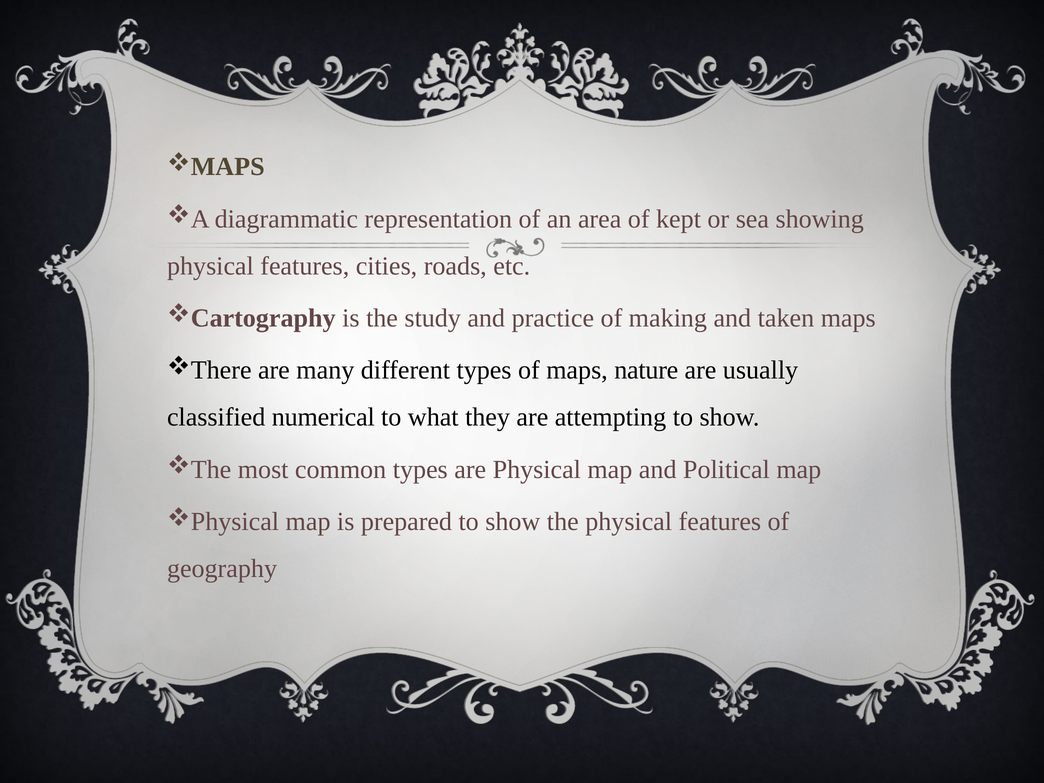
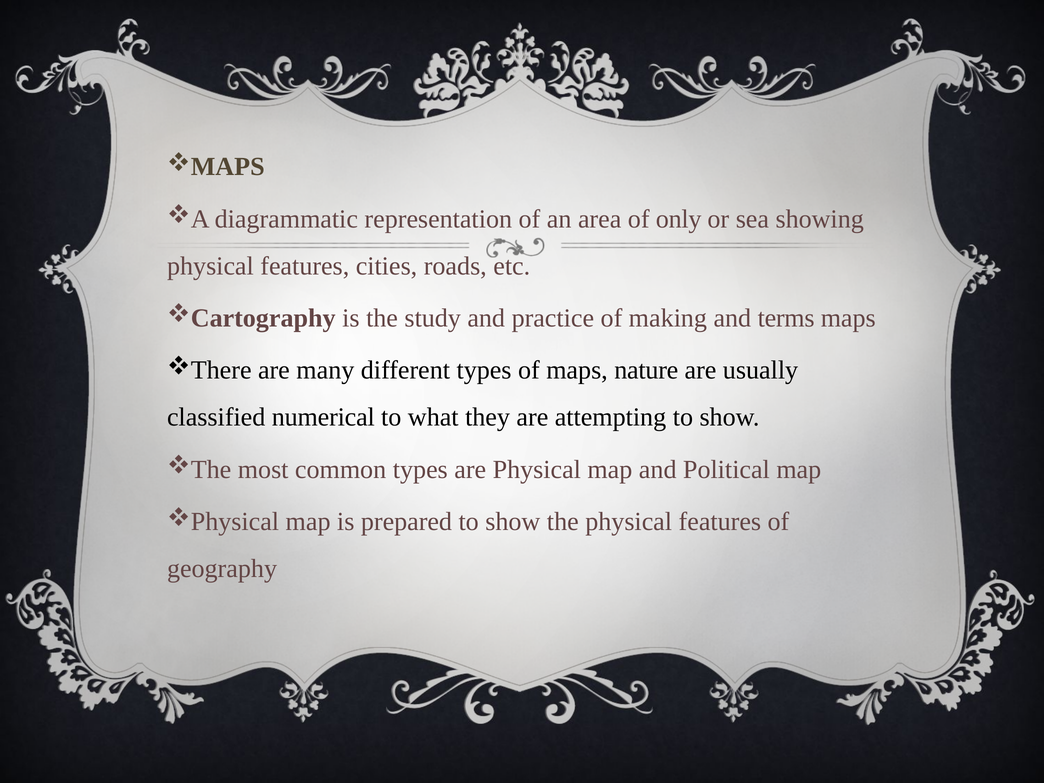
kept: kept -> only (679, 219)
taken: taken -> terms (786, 318)
